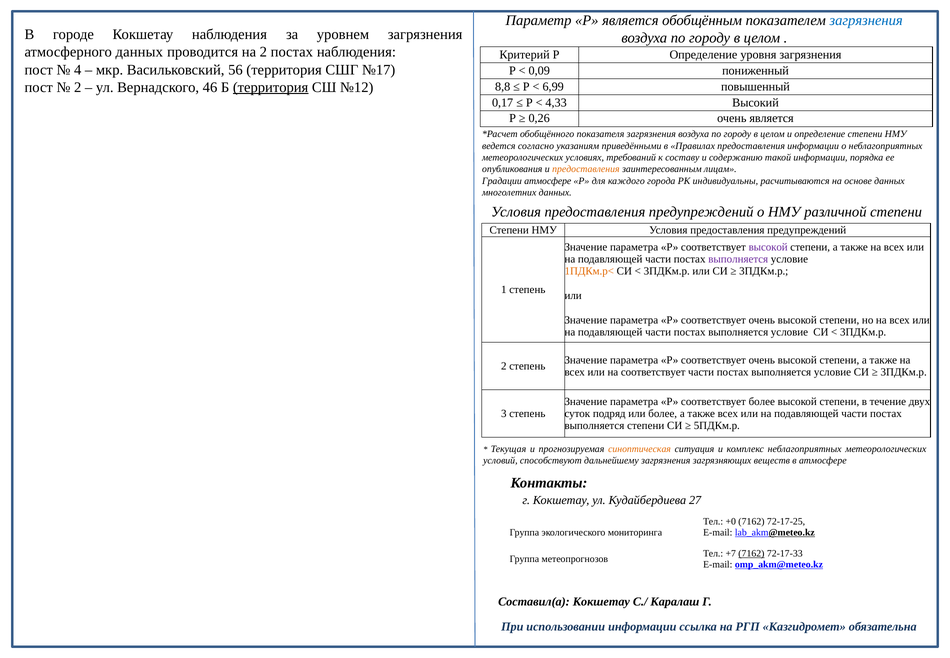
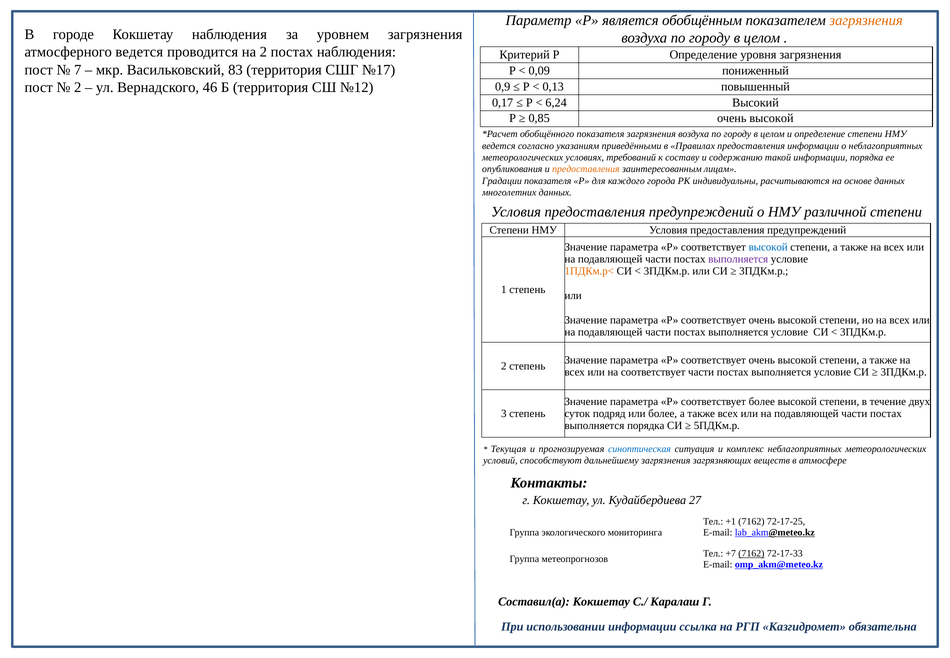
загрязнения colour: blue -> orange (866, 20)
атмосферного данных: данных -> ведется (139, 52)
4: 4 -> 7 (78, 70)
56: 56 -> 83 (235, 70)
территория underline: present -> none (271, 87)
8,8: 8,8 -> 0,9 (503, 87)
6,99: 6,99 -> 0,13 (553, 87)
4,33: 4,33 -> 6,24 (556, 102)
0,26: 0,26 -> 0,85 (539, 118)
является: является -> высокой (771, 118)
Градации атмосфере: атмосфере -> показателя (548, 181)
высокой colour: purple -> blue (768, 247)
выполняется степени: степени -> порядка (646, 426)
синоптическая colour: orange -> blue (640, 449)
+0: +0 -> +1 (731, 521)
